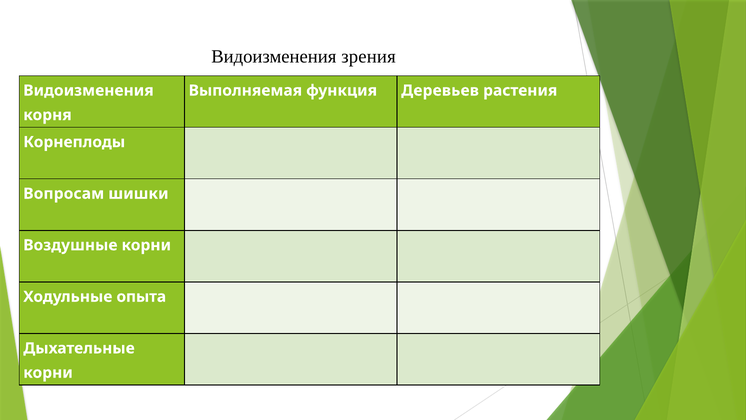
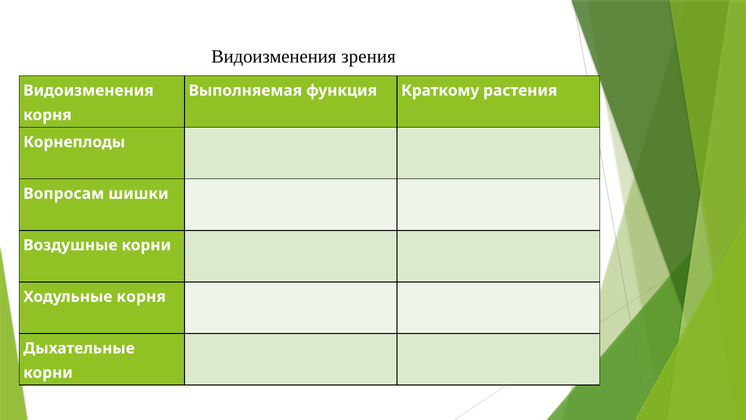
Деревьев: Деревьев -> Краткому (440, 90)
Ходульные опыта: опыта -> корня (141, 296)
